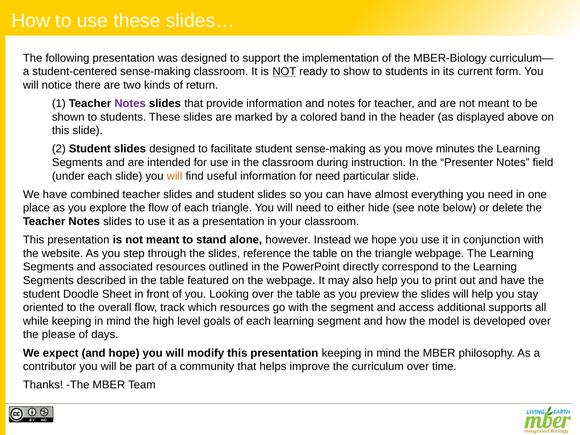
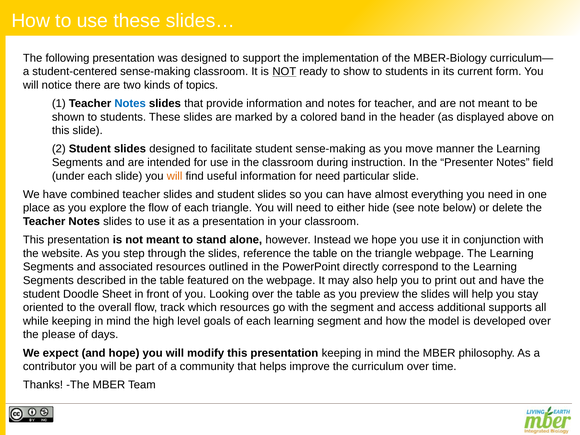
return: return -> topics (202, 85)
Notes colour: purple -> blue (130, 103)
minutes: minutes -> manner (455, 149)
